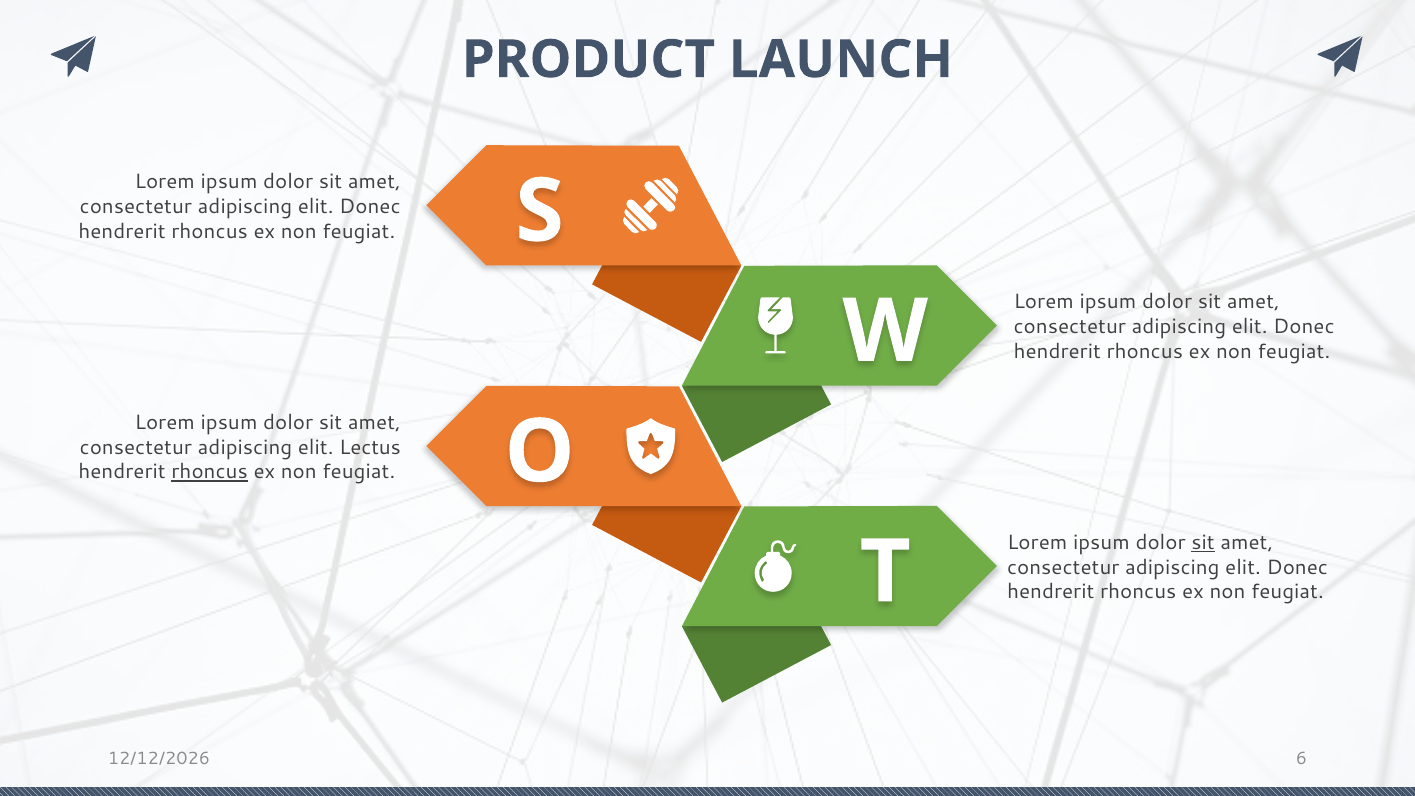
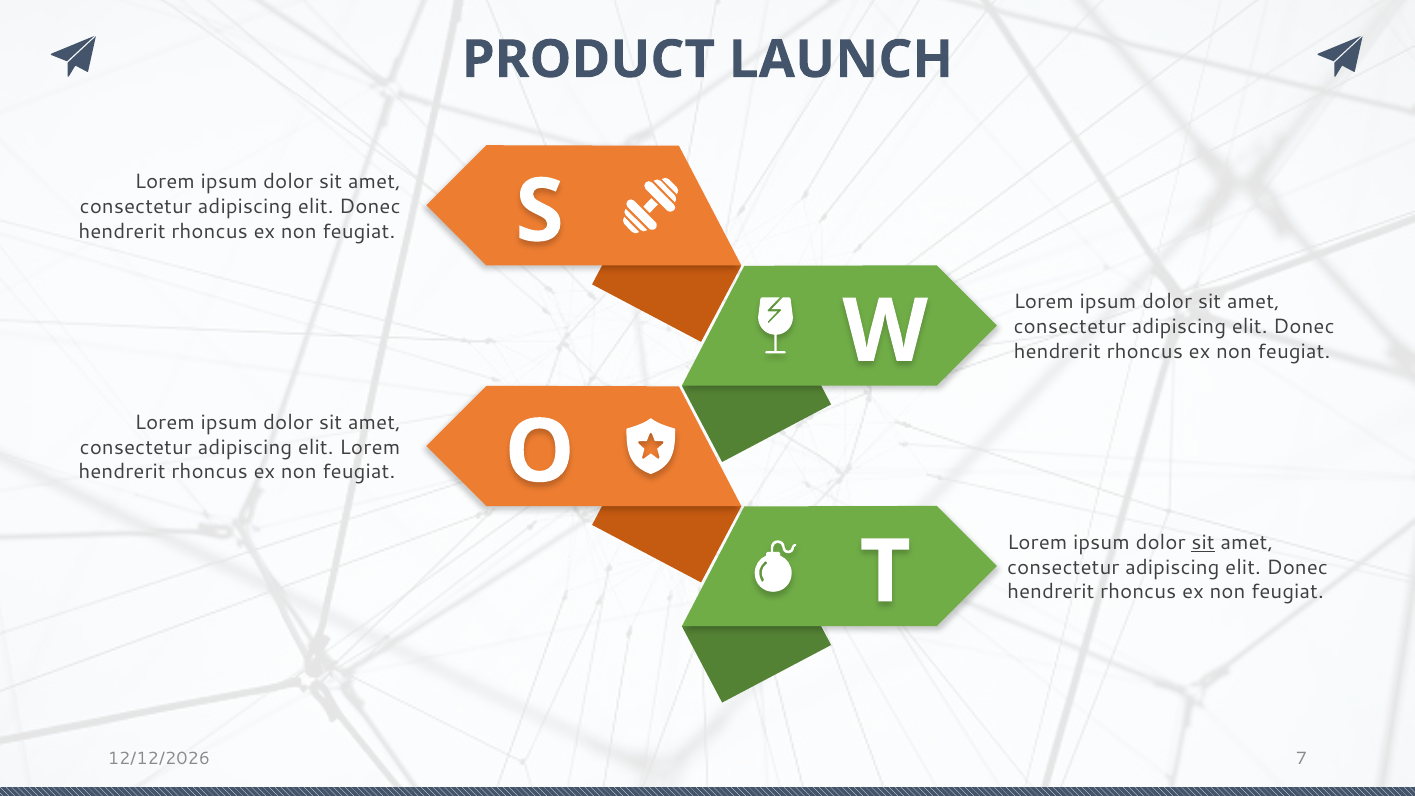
elit Lectus: Lectus -> Lorem (370, 447)
rhoncus underline: present -> none (210, 472)
6: 6 -> 7 (1302, 758)
